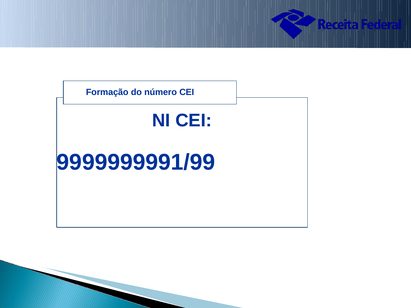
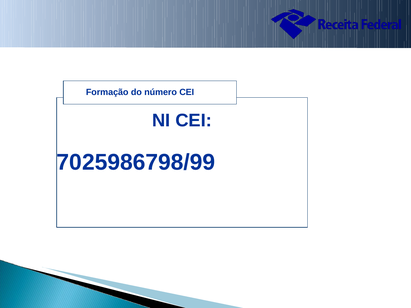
9999999991/99: 9999999991/99 -> 7025986798/99 (136, 162)
